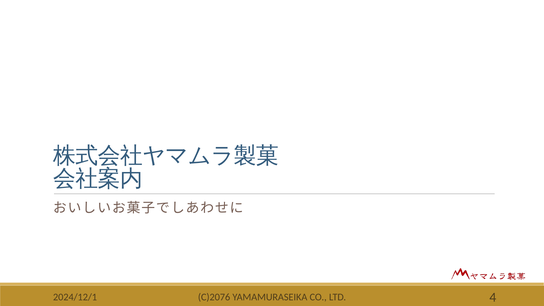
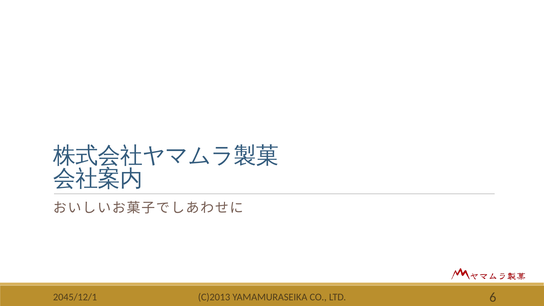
C)2076: C)2076 -> C)2013 (214, 297)
4: 4 -> 6 (493, 297)
2024/12/1: 2024/12/1 -> 2045/12/1 (75, 297)
